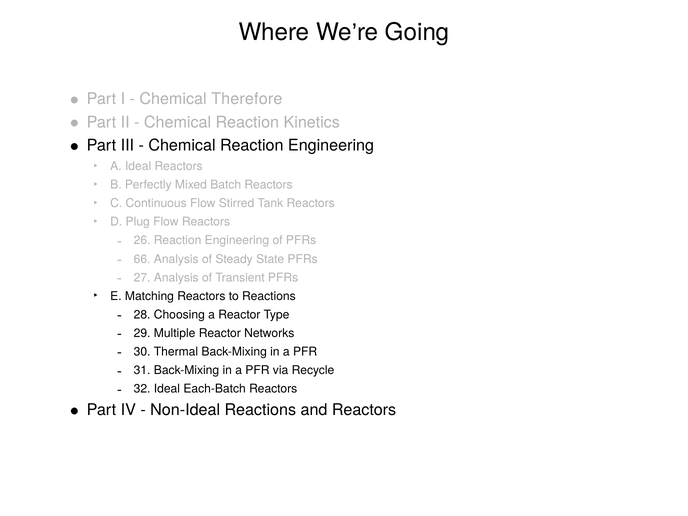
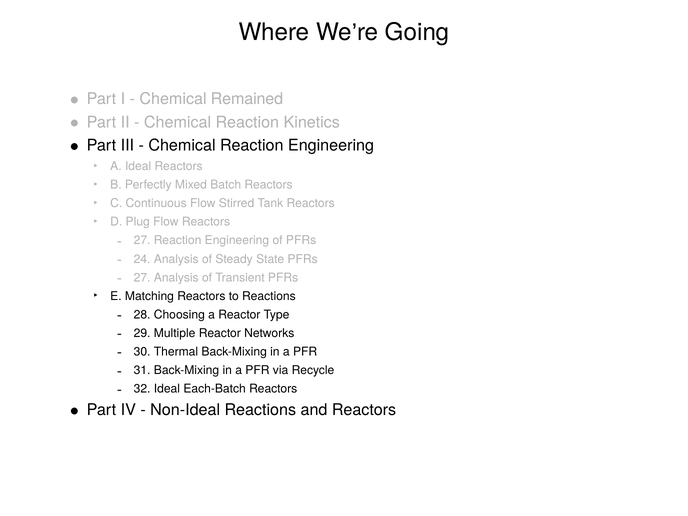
Therefore: Therefore -> Remained (247, 99)
26: 26 -> 27 (142, 240)
66: 66 -> 24 (142, 259)
